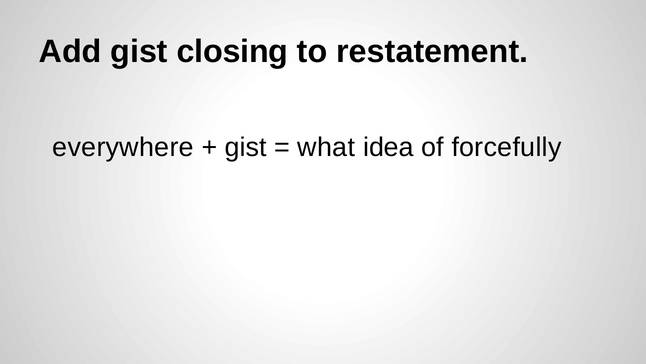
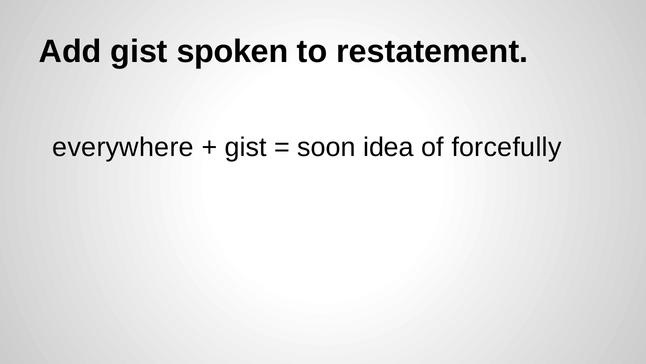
closing: closing -> spoken (232, 52)
what: what -> soon (326, 147)
